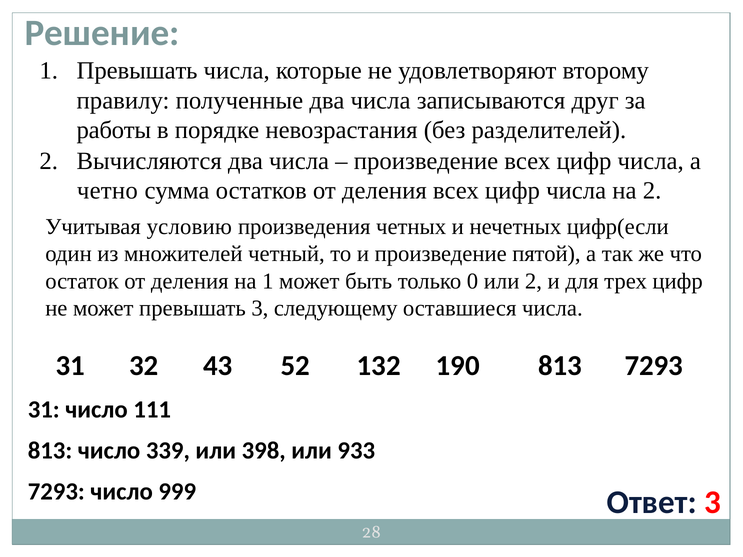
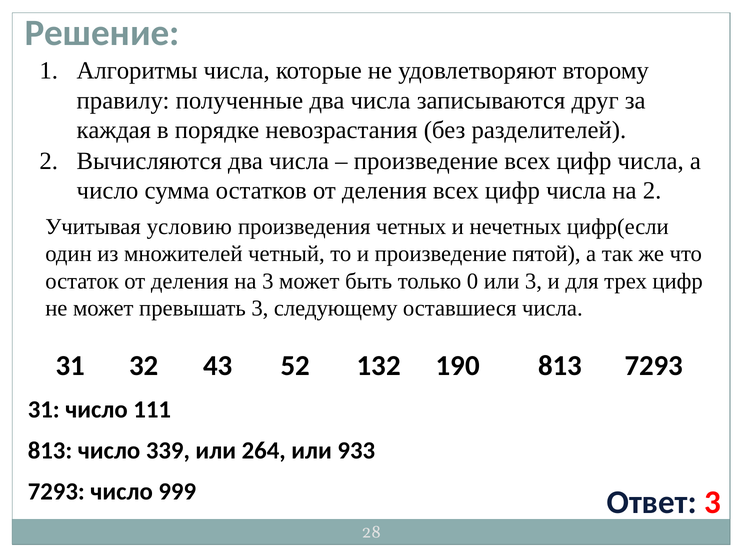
1 Превышать: Превышать -> Алгоритмы (137, 71)
работы: работы -> каждая (114, 130)
четно: четно -> число (107, 191)
на 1: 1 -> 3 (268, 281)
или 2: 2 -> 3 (533, 281)
398: 398 -> 264 (264, 451)
